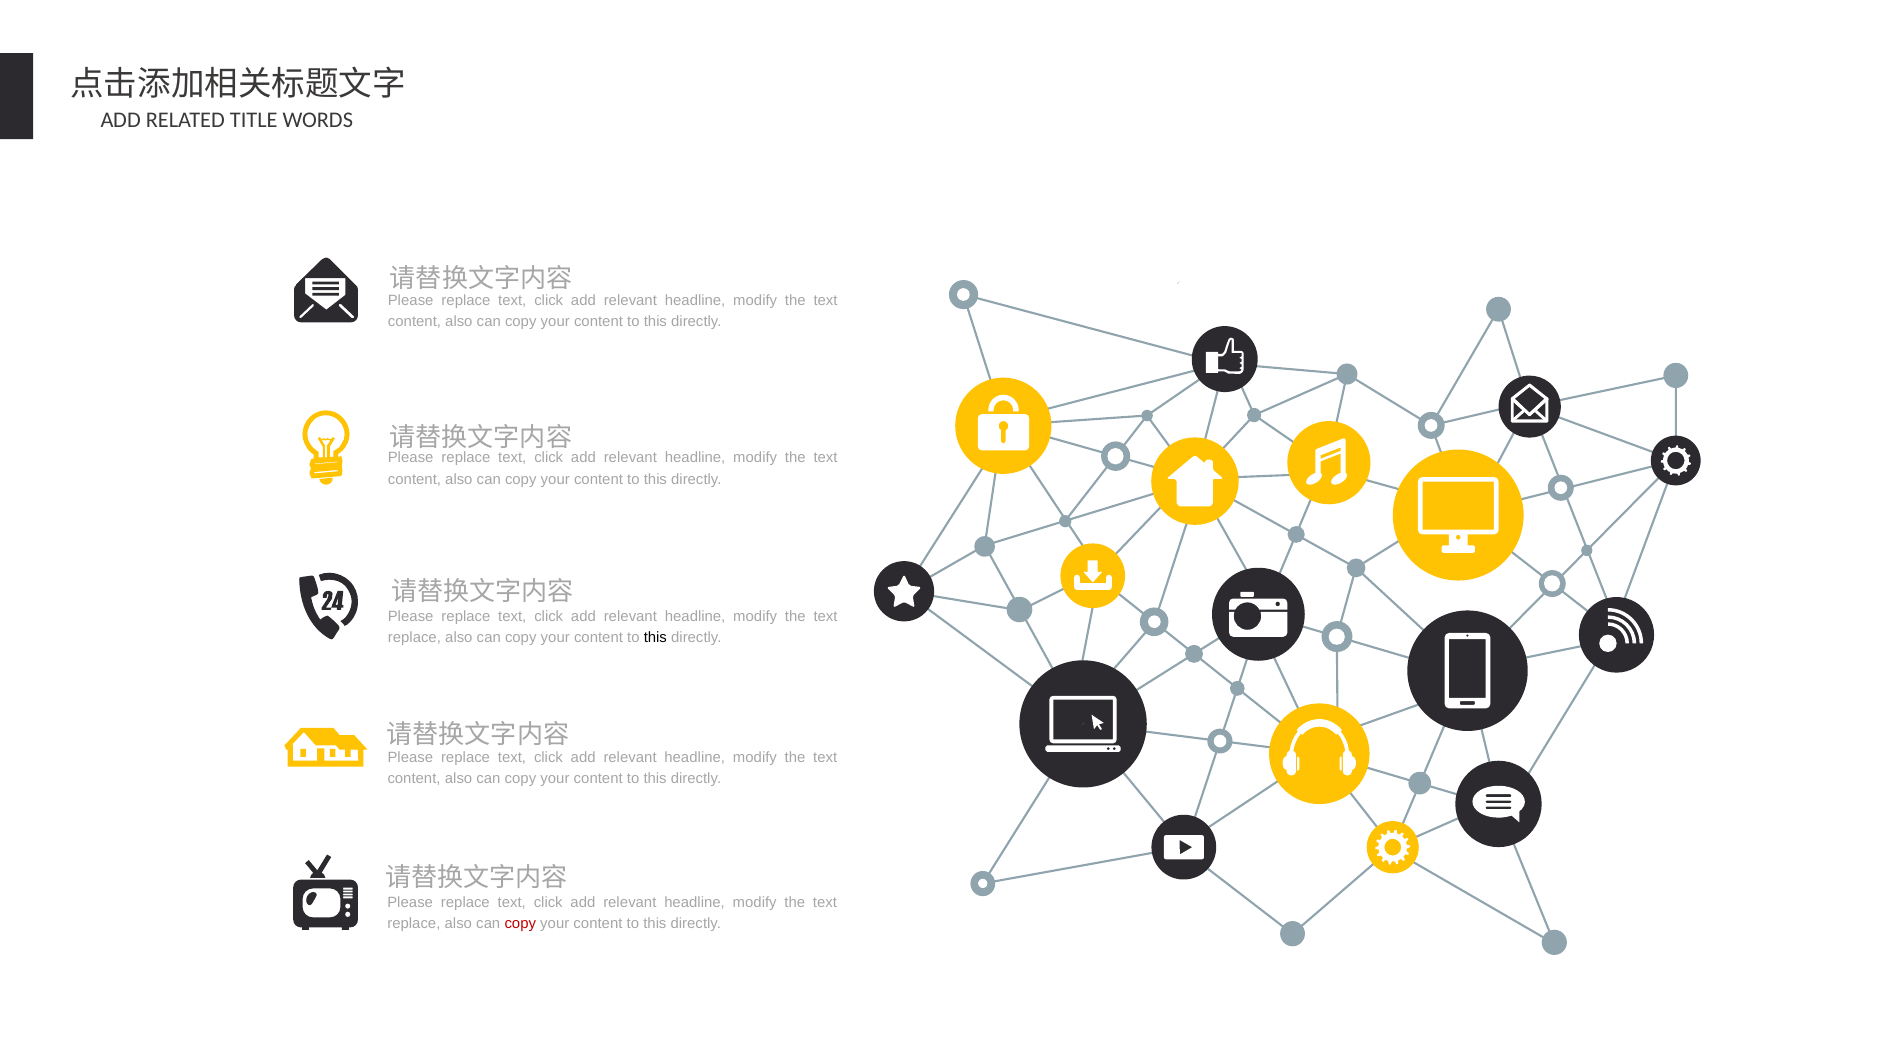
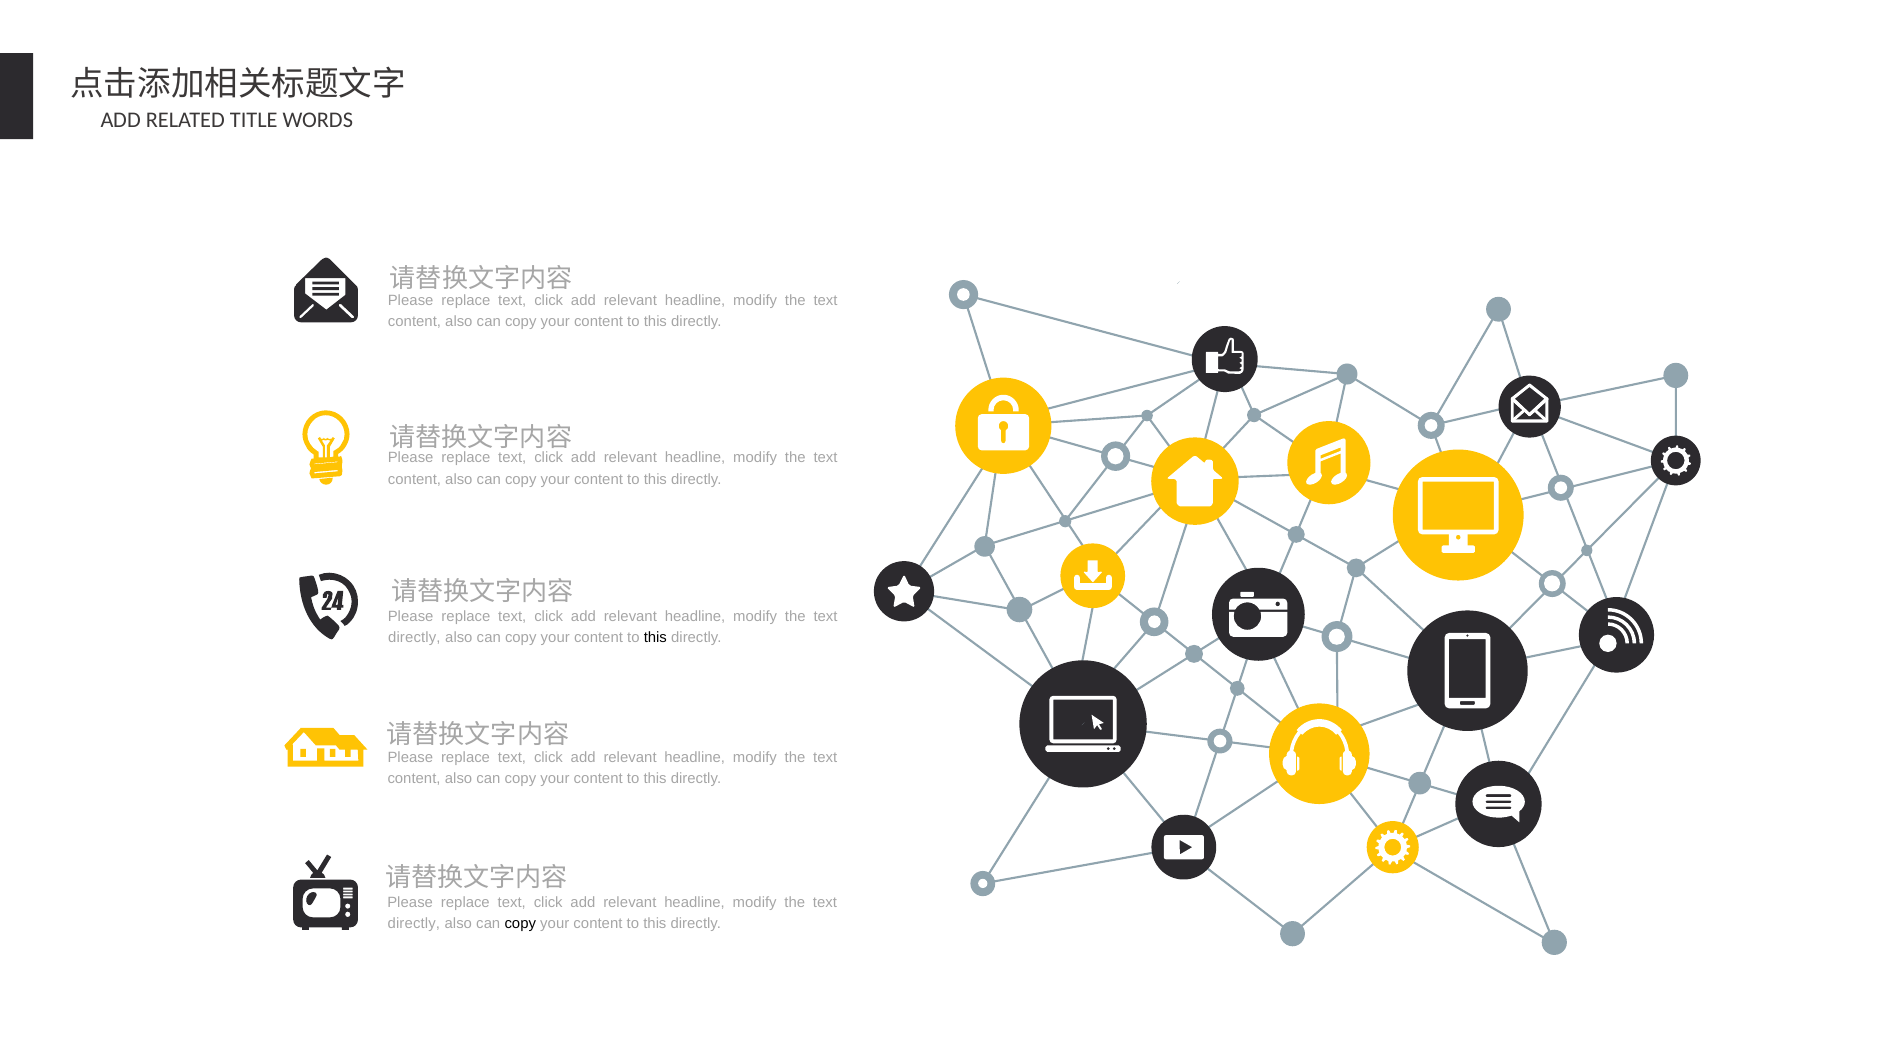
replace: replace -> directly (414, 638)
replace: replace -> directly (414, 924)
copy colour: red -> black (520, 924)
